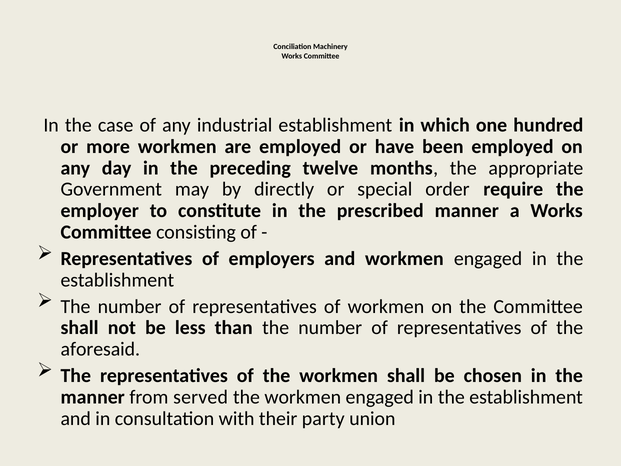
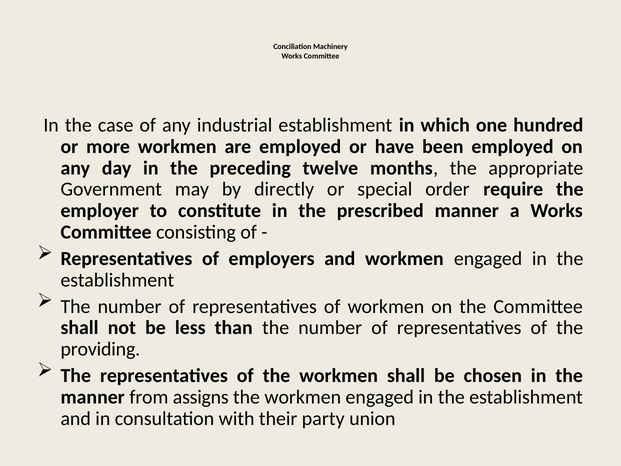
aforesaid: aforesaid -> providing (100, 349)
served: served -> assigns (201, 397)
